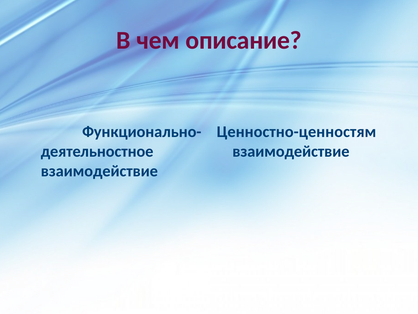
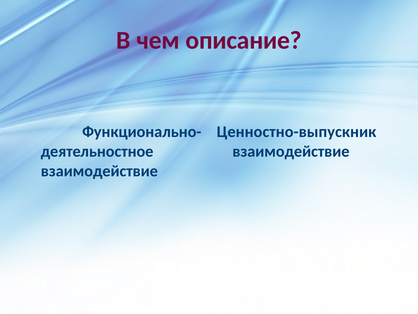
Ценностно-ценностям: Ценностно-ценностям -> Ценностно-выпускник (296, 132)
